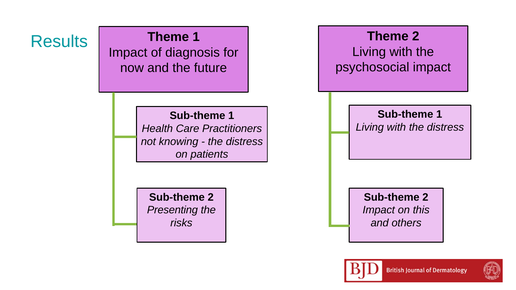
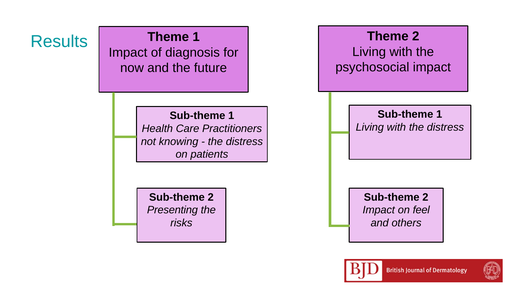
this: this -> feel (421, 210)
